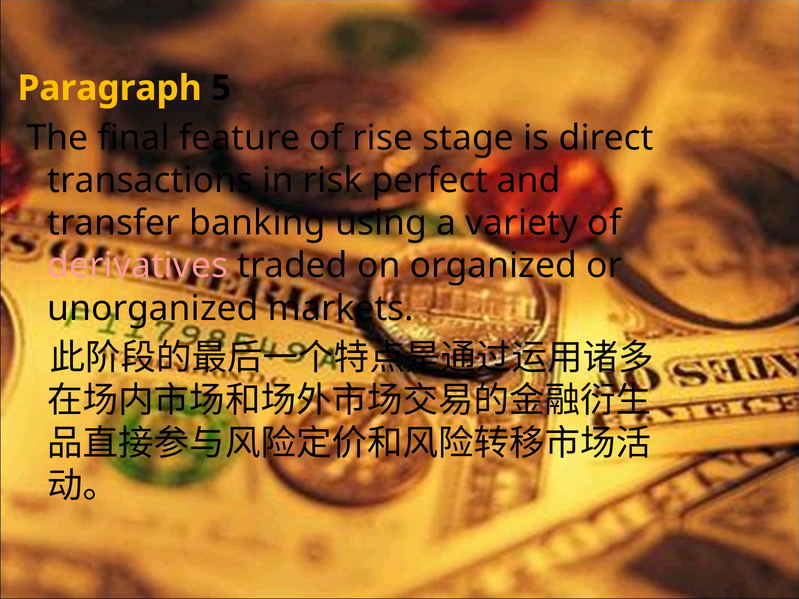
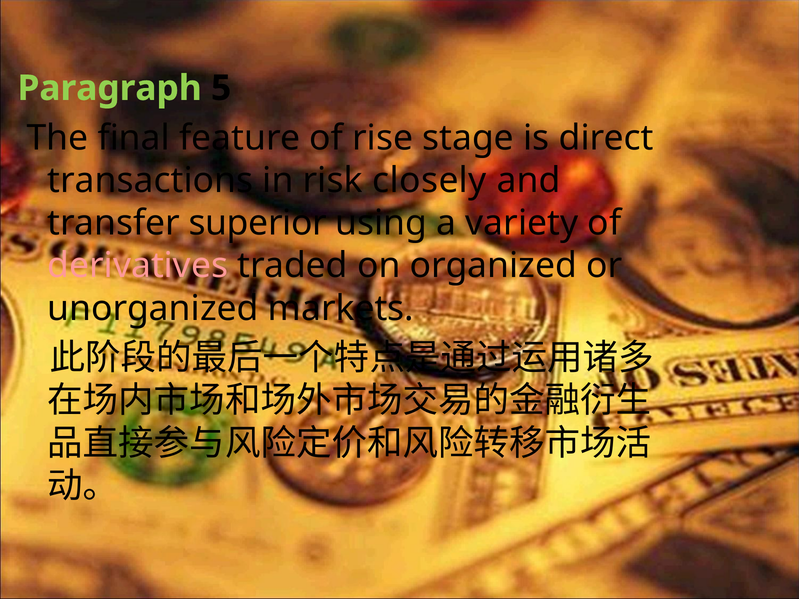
Paragraph colour: yellow -> light green (110, 88)
perfect: perfect -> closely (429, 181)
banking: banking -> superior (258, 223)
